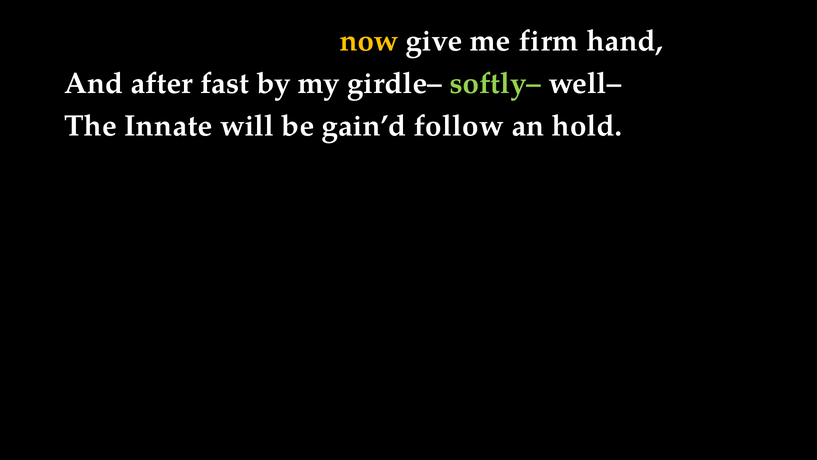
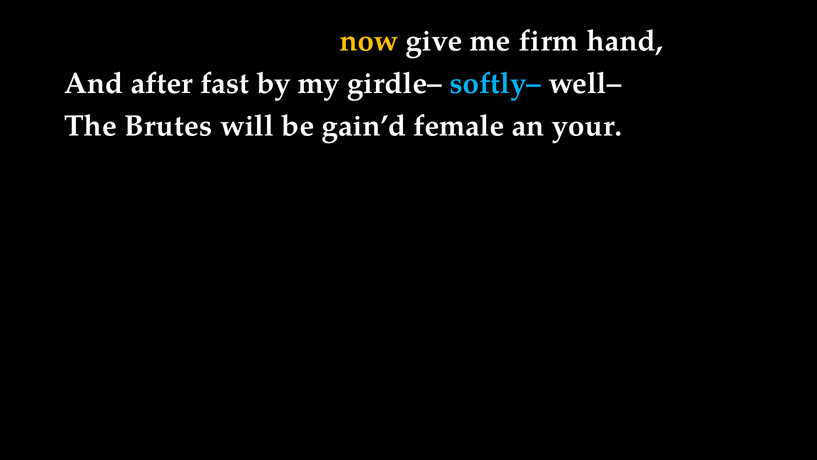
softly– colour: light green -> light blue (495, 83)
Innate: Innate -> Brutes (168, 126)
follow: follow -> female (459, 126)
hold: hold -> your (587, 126)
